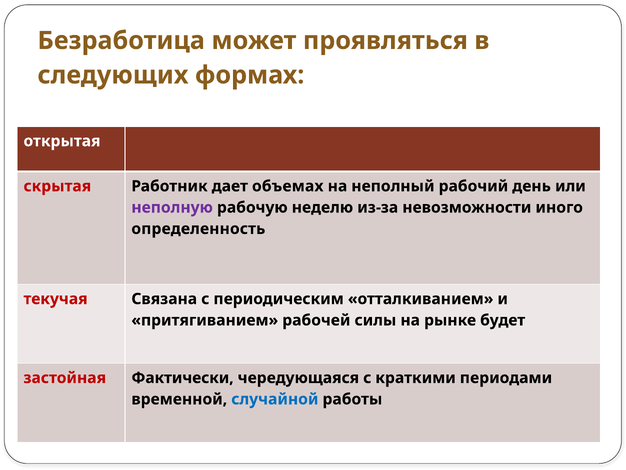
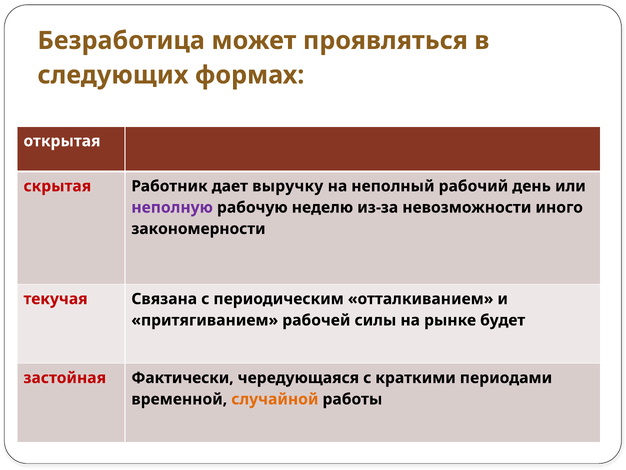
объемах: объемах -> выручку (288, 186)
определенность: определенность -> закономерности (198, 229)
случайной colour: blue -> orange (275, 399)
